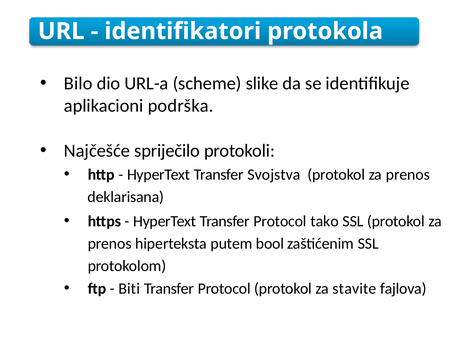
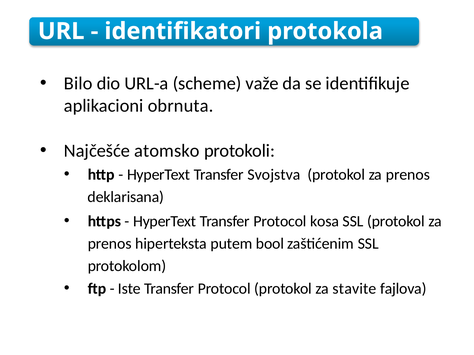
slike: slike -> važe (262, 83)
podrška: podrška -> obrnuta (181, 106)
spriječilo: spriječilo -> atomsko (167, 151)
tako: tako -> kosa (325, 222)
Biti: Biti -> Iste (129, 289)
